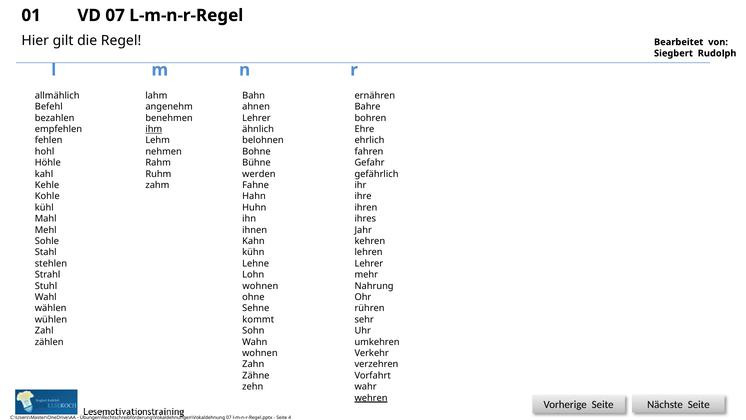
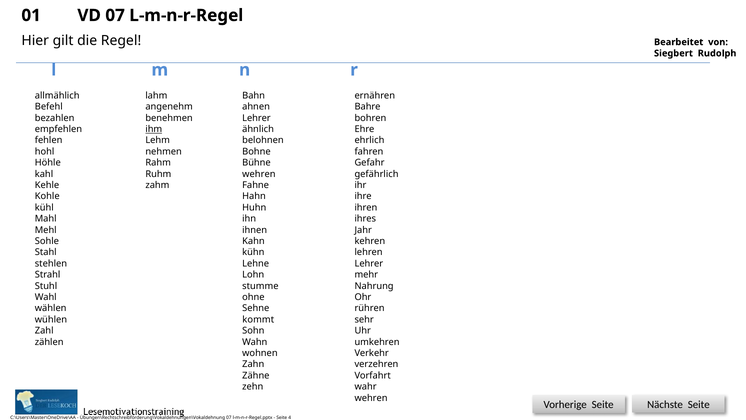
werden: werden -> wehren (259, 174)
wohnen: wohnen -> stumme (260, 286)
wehren underline: present -> none (371, 398)
